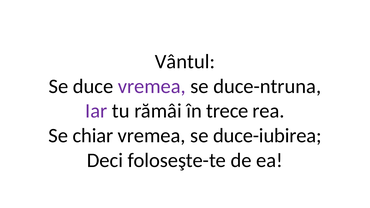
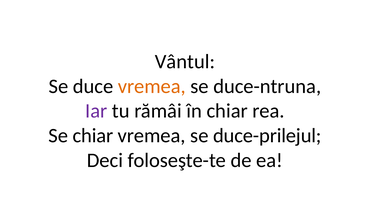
vremea colour: purple -> orange (152, 86)
în trece: trece -> chiar (227, 111)
duce-iubirea: duce-iubirea -> duce-prilejul (267, 136)
